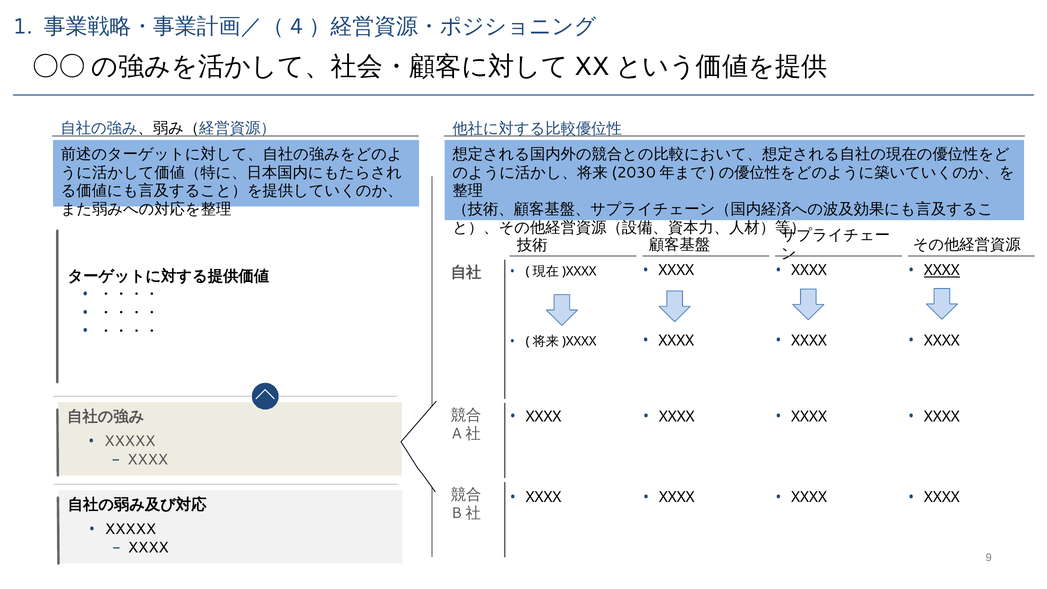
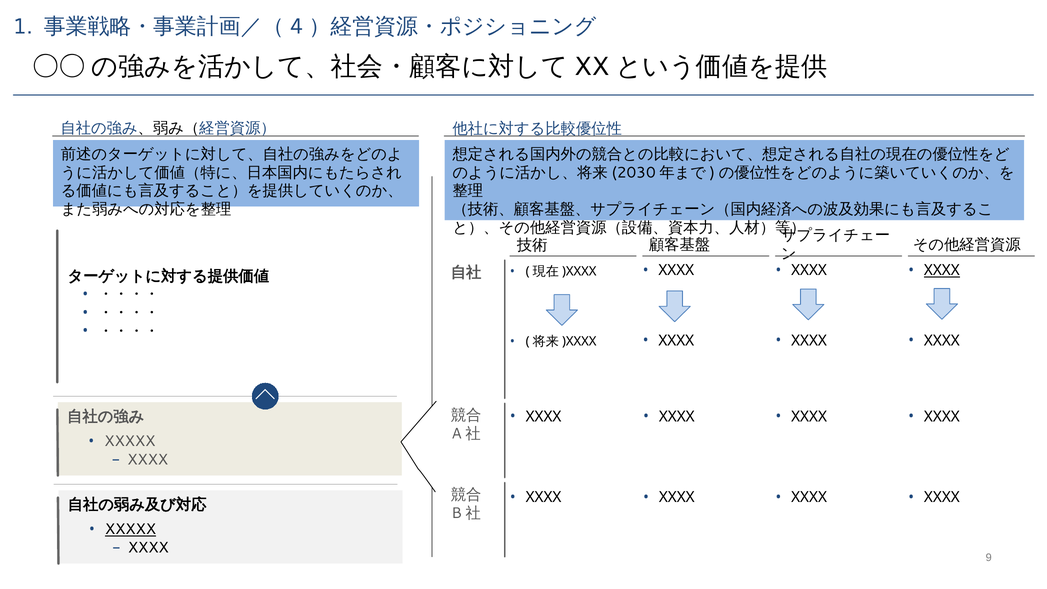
XXXXX underline: none -> present (130, 529)
